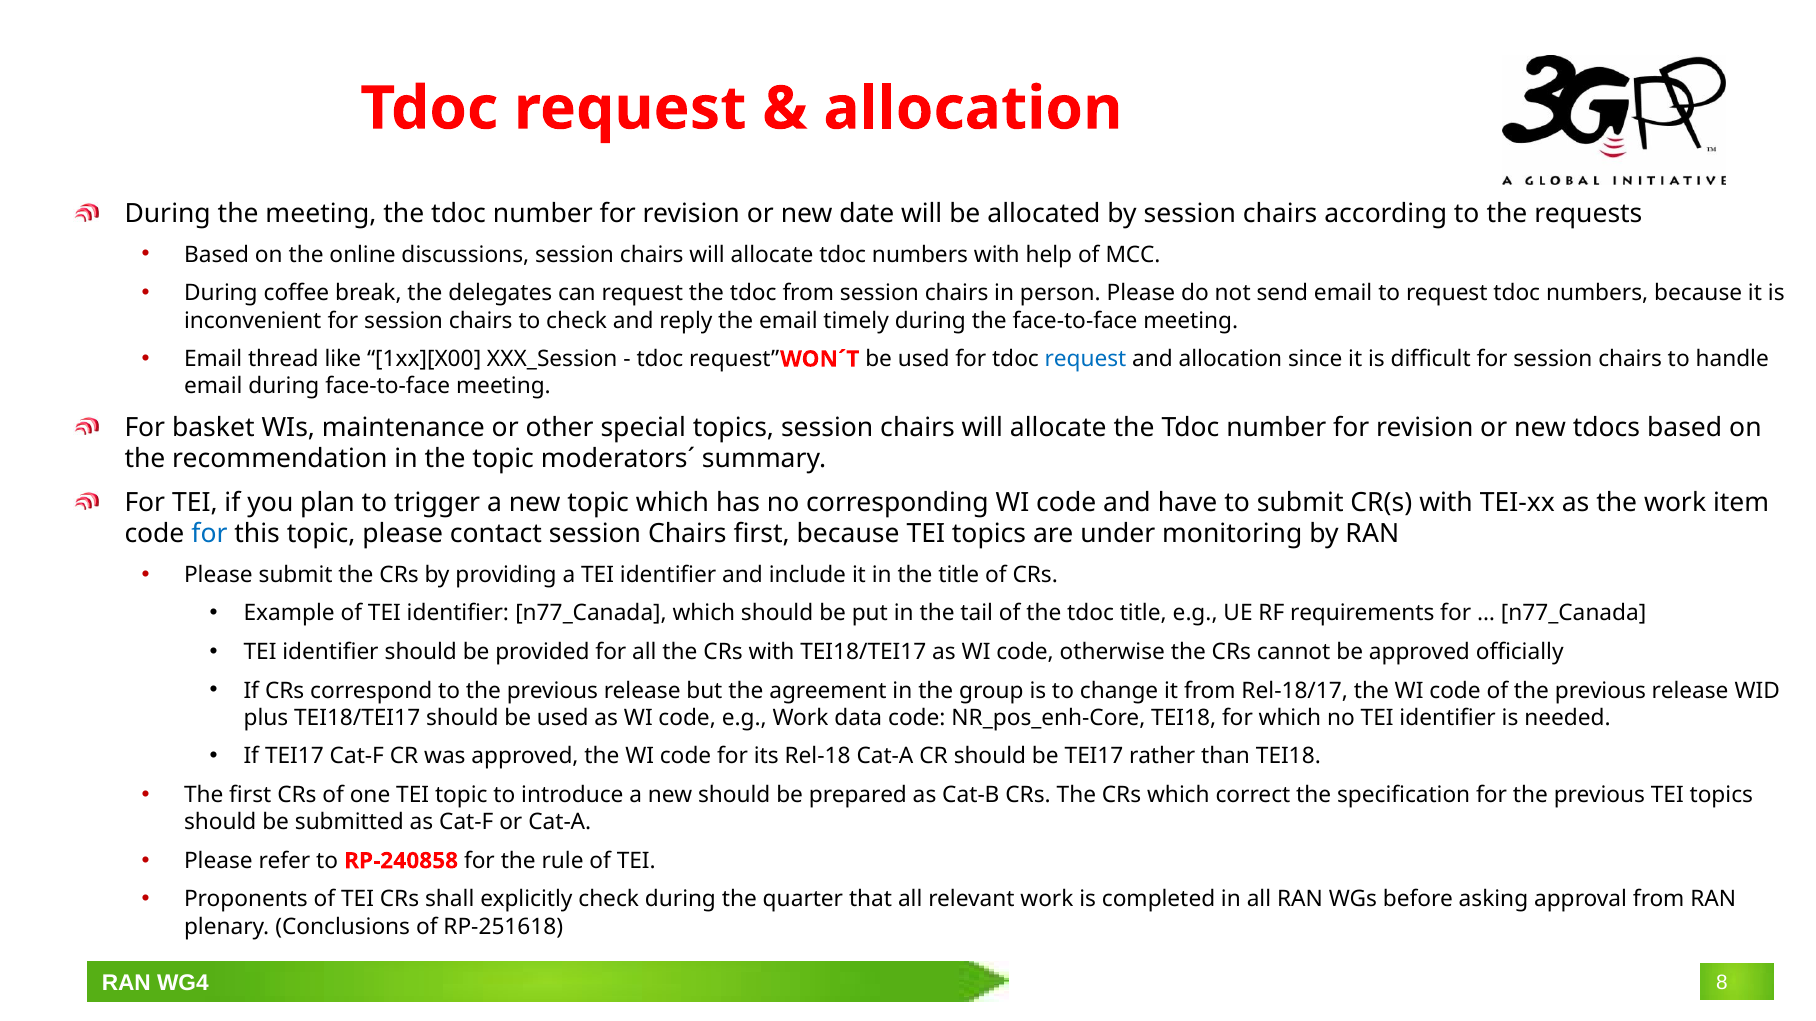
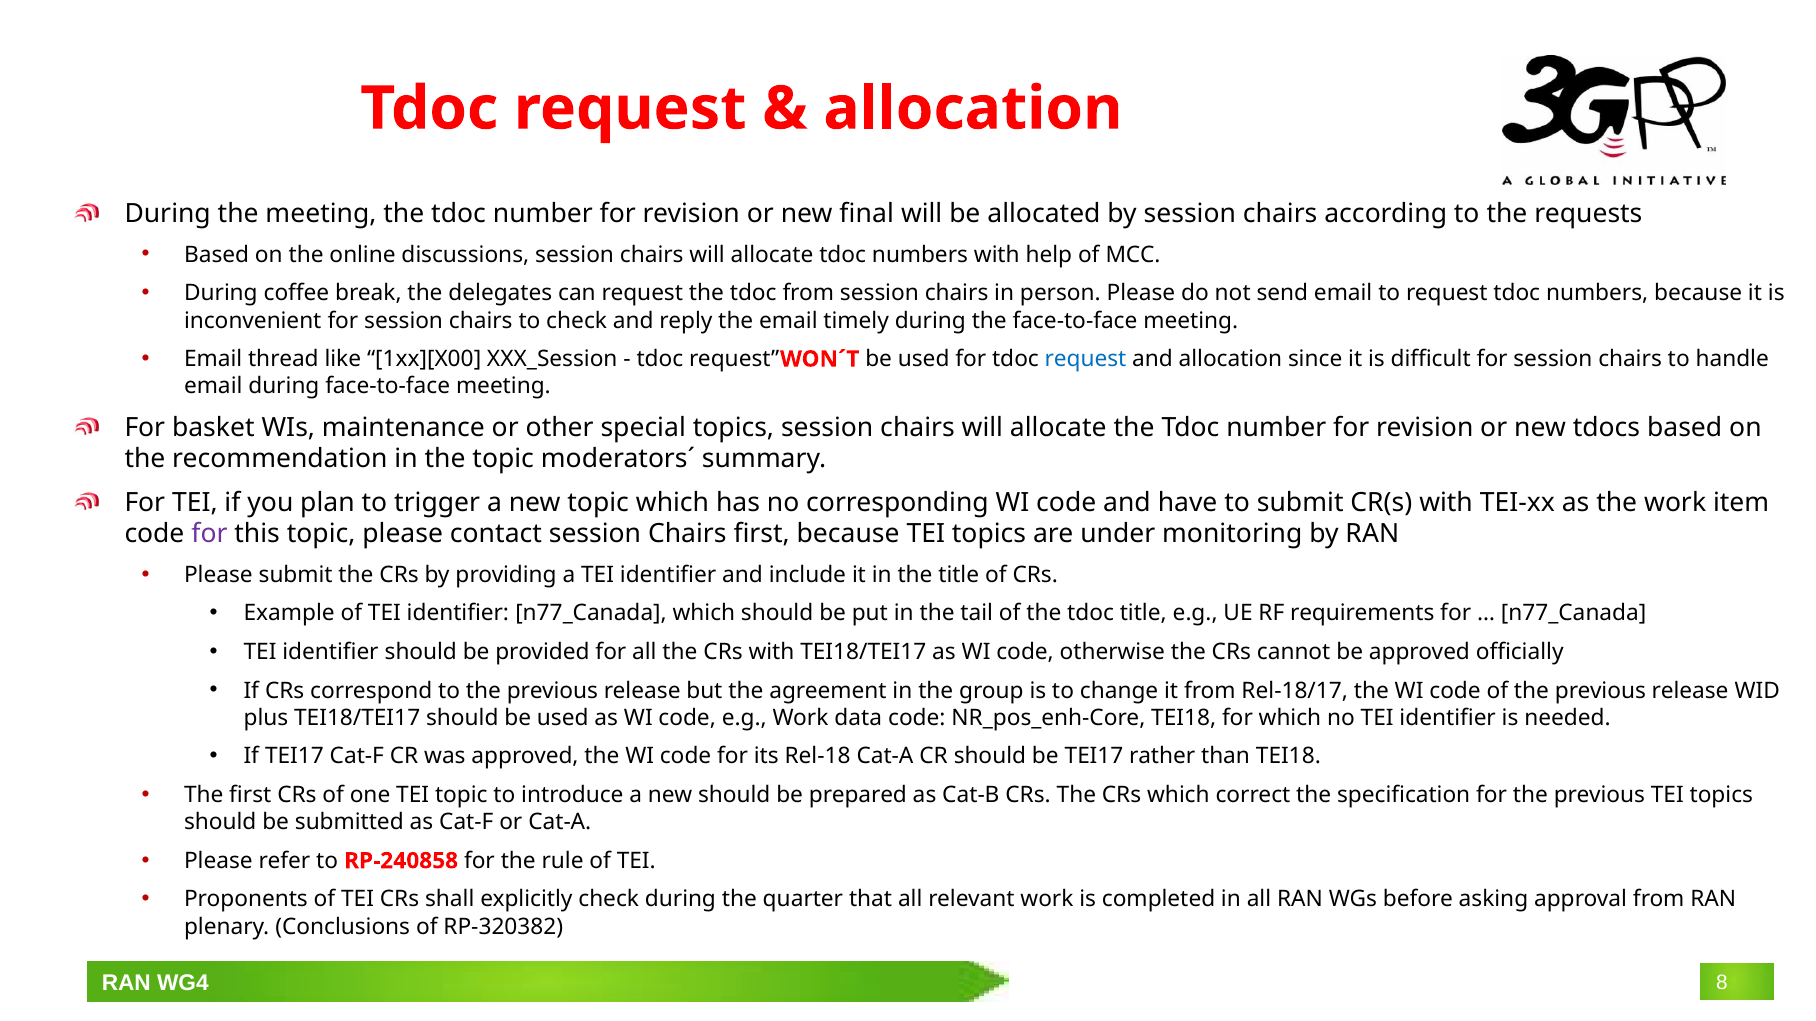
date: date -> final (867, 214)
for colour: blue -> purple (209, 534)
RP-251618: RP-251618 -> RP-320382 (503, 927)
